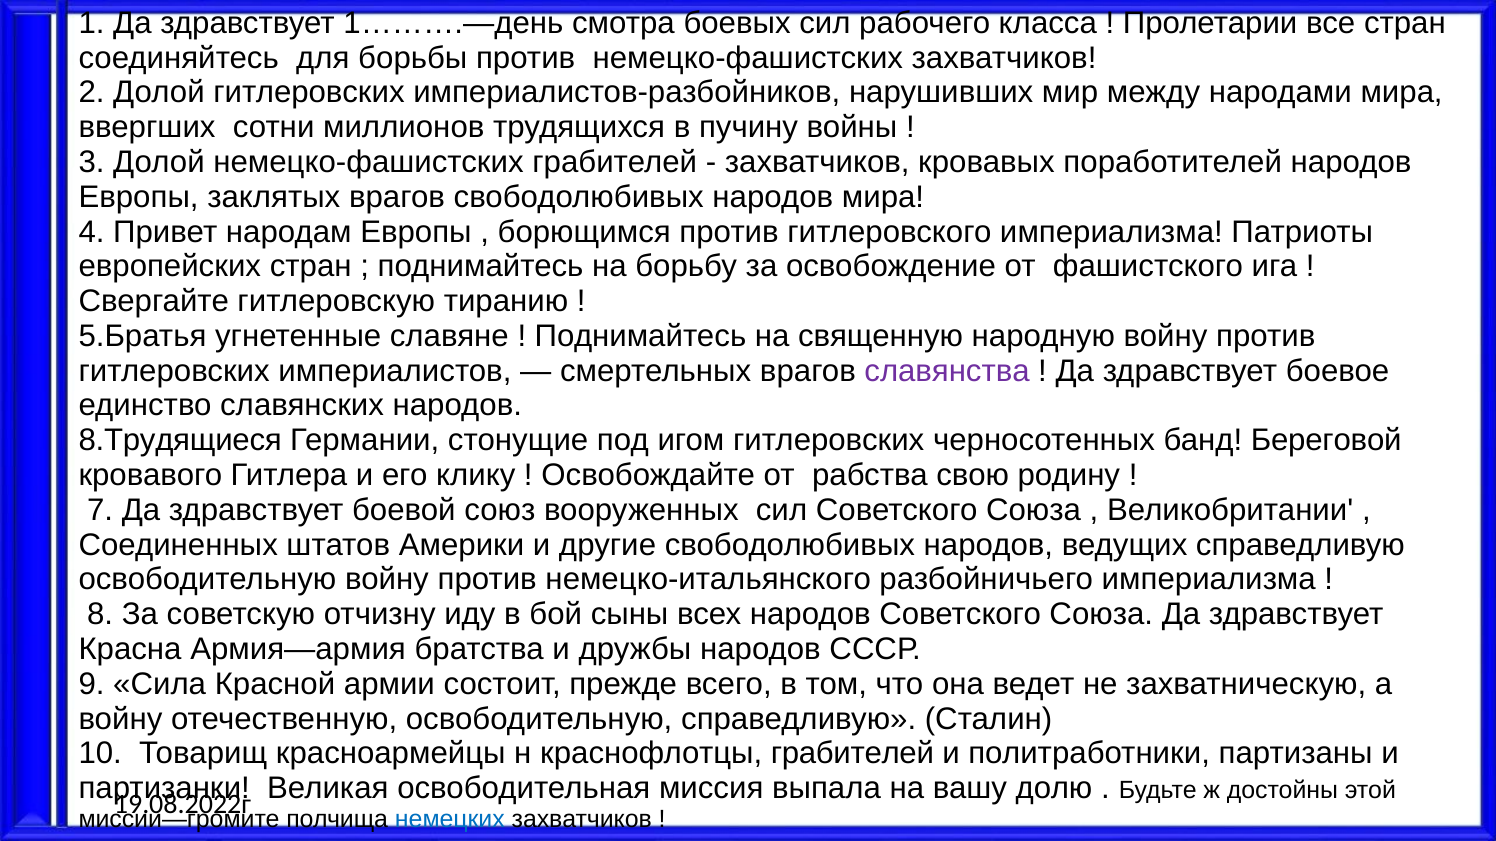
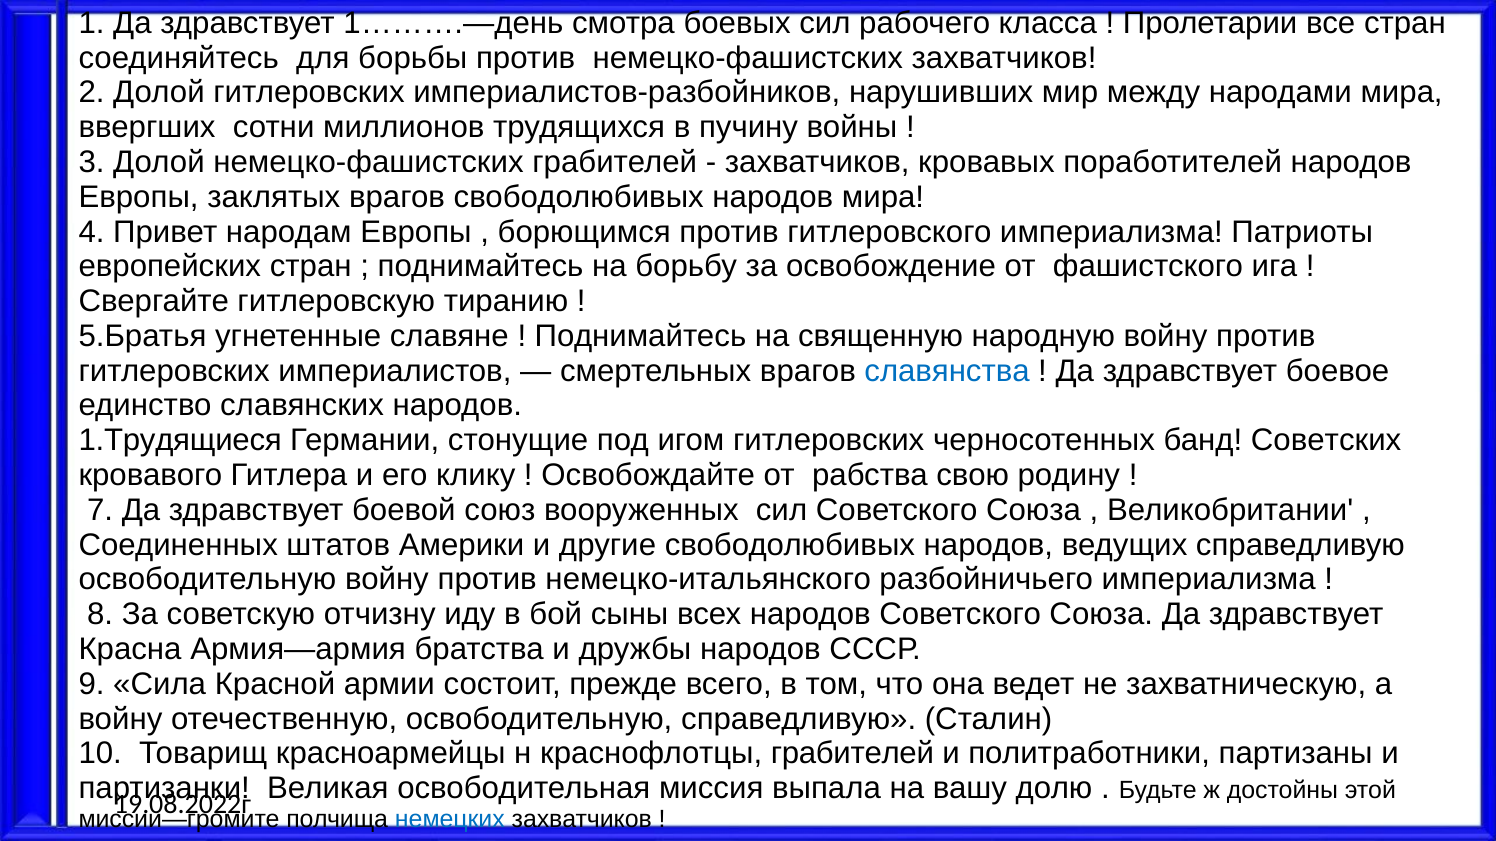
славянства colour: purple -> blue (947, 371)
8.Трудящиеся: 8.Трудящиеся -> 1.Трудящиеся (180, 441)
Береговой: Береговой -> Советских (1326, 441)
